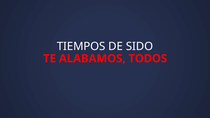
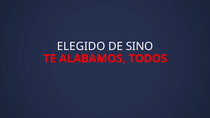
TIEMPOS: TIEMPOS -> ELEGIDO (81, 46)
SIDO: SIDO -> SINO (140, 46)
